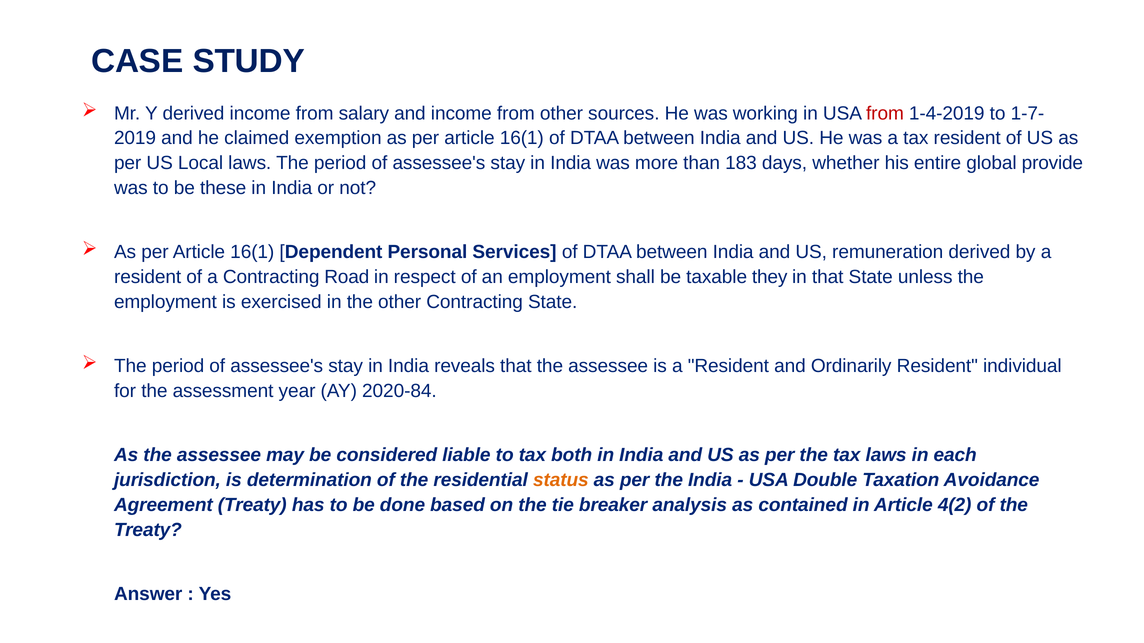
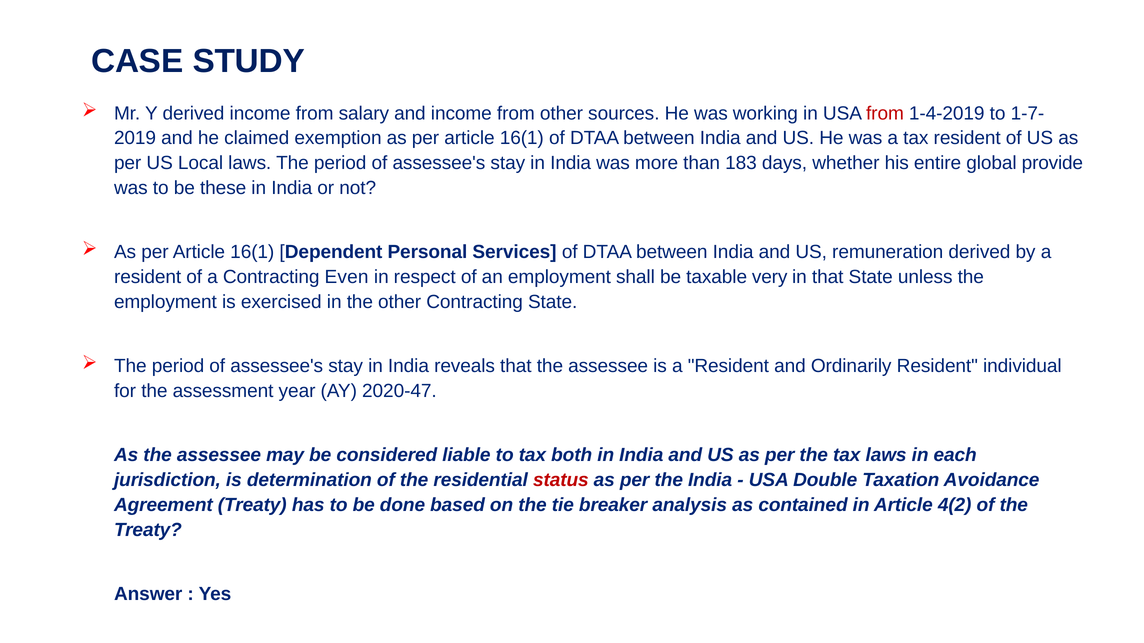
Road: Road -> Even (347, 277)
they: they -> very (770, 277)
2020-84: 2020-84 -> 2020-47 (399, 391)
status colour: orange -> red (561, 480)
